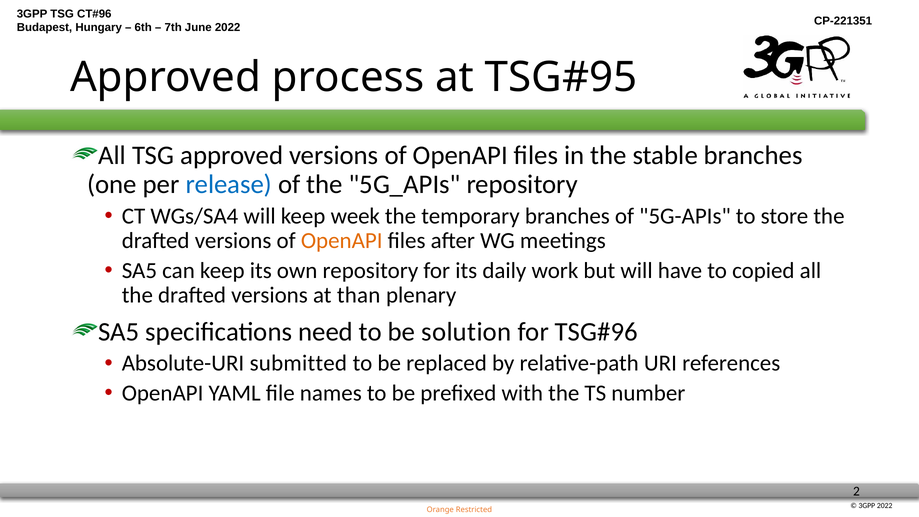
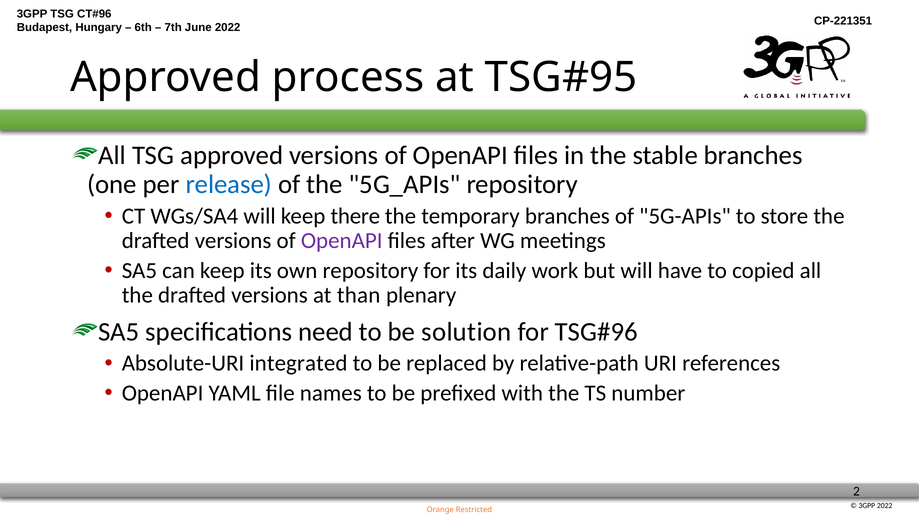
week: week -> there (355, 216)
OpenAPI colour: orange -> purple (342, 241)
submitted: submitted -> integrated (298, 363)
